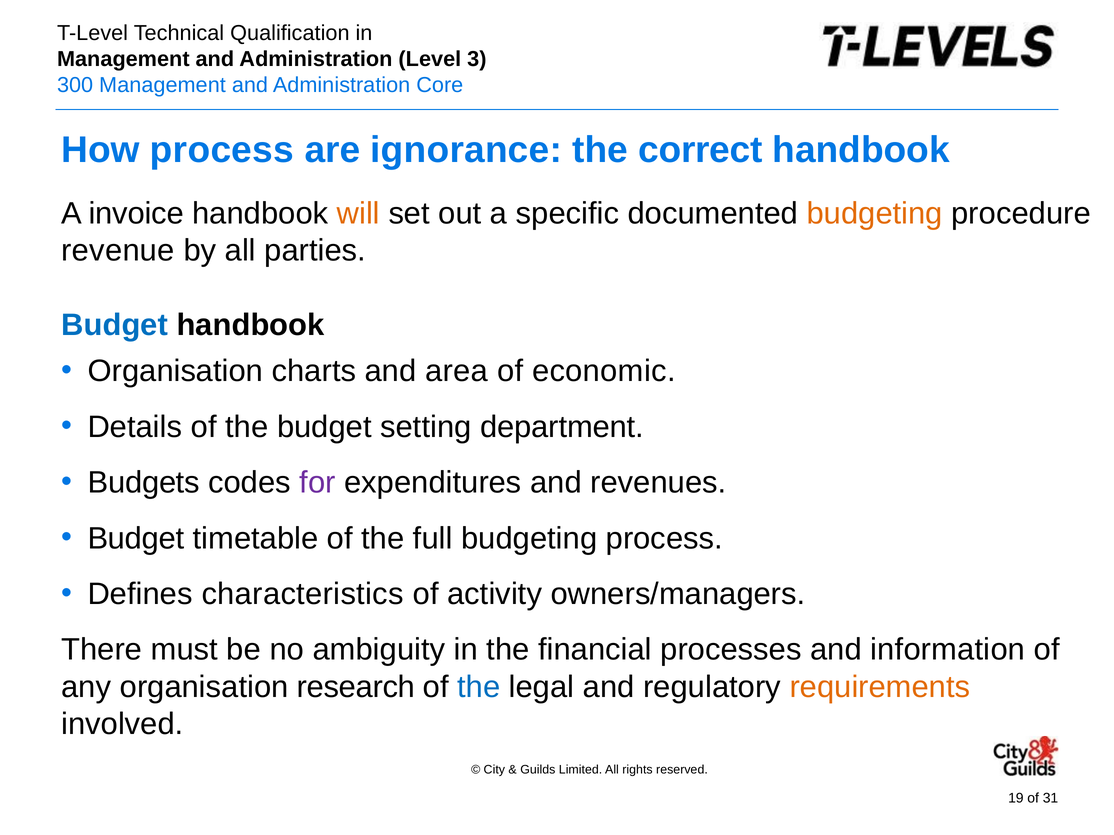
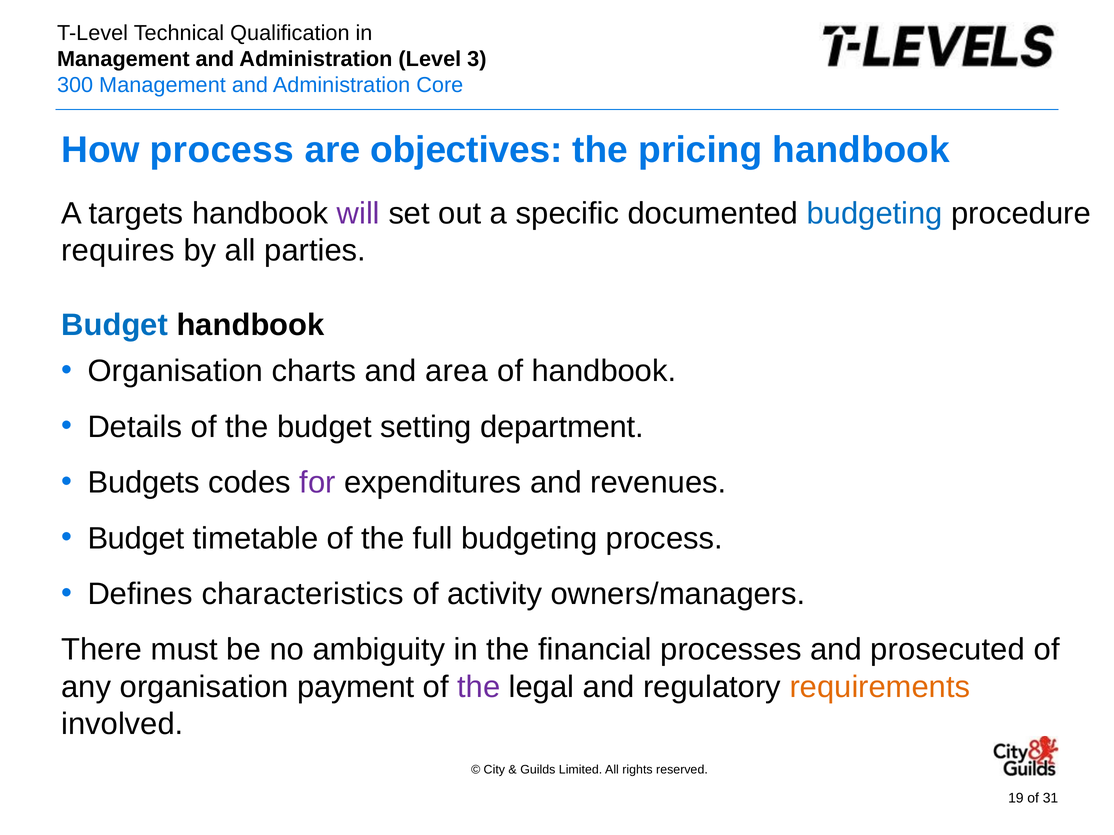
ignorance: ignorance -> objectives (466, 150)
correct: correct -> pricing (700, 150)
invoice: invoice -> targets (136, 214)
will colour: orange -> purple (358, 214)
budgeting colour: orange -> blue (875, 214)
revenue: revenue -> requires (118, 251)
of economic: economic -> handbook (604, 371)
information: information -> prosecuted (948, 650)
research: research -> payment (356, 687)
the colour: blue -> purple (479, 687)
